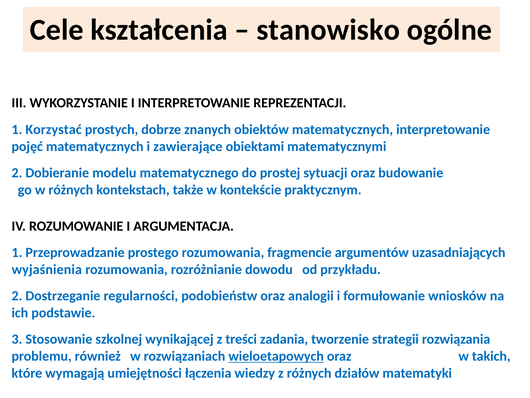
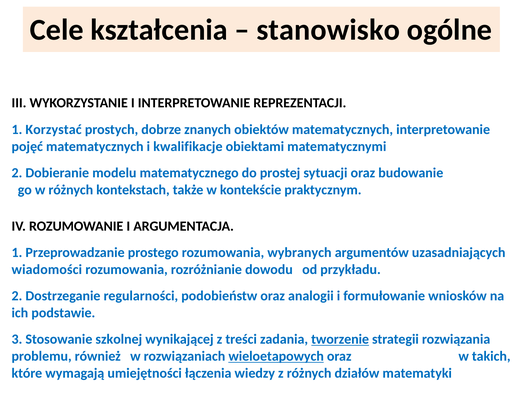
zawierające: zawierające -> kwalifikacje (188, 146)
fragmencie: fragmencie -> wybranych (299, 252)
wyjaśnienia: wyjaśnienia -> wiadomości (47, 269)
tworzenie underline: none -> present (340, 339)
